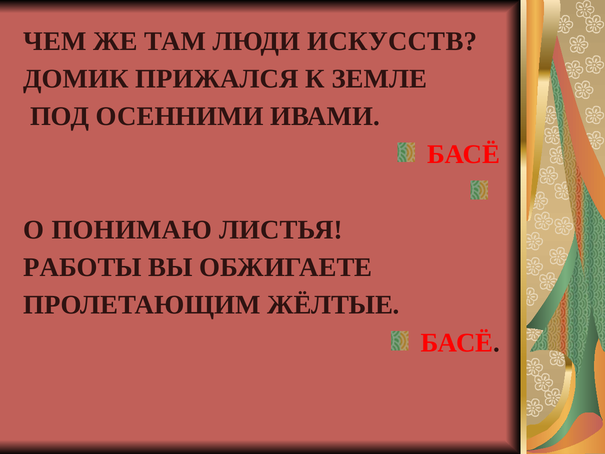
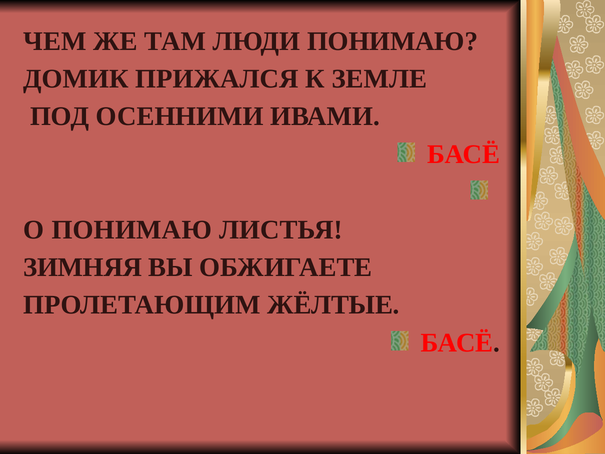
ЛЮДИ ИСКУССТВ: ИСКУССТВ -> ПОНИМАЮ (393, 41)
РАБОТЫ: РАБОТЫ -> ЗИМНЯЯ (83, 267)
